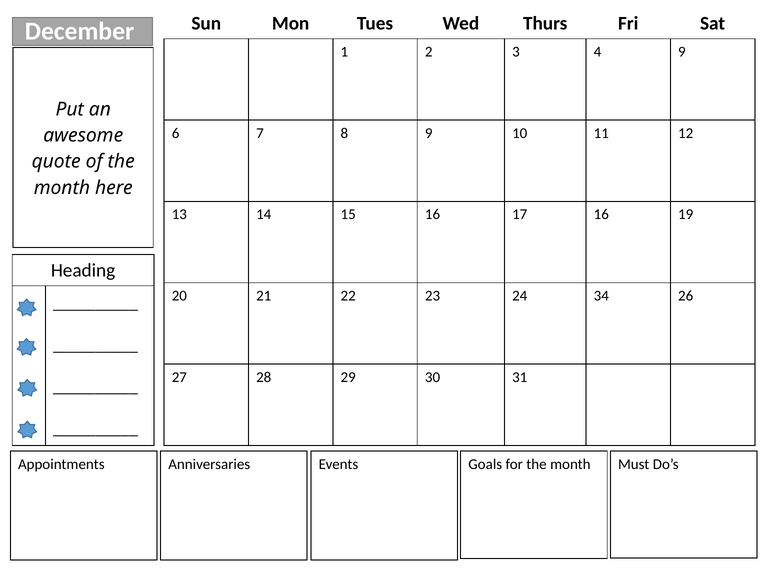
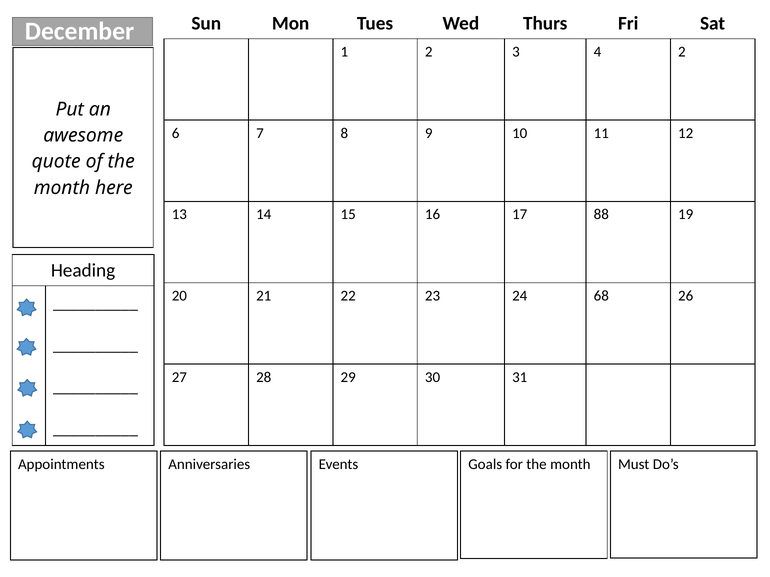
4 9: 9 -> 2 (682, 52)
17 16: 16 -> 88 (601, 215)
34: 34 -> 68 (601, 296)
